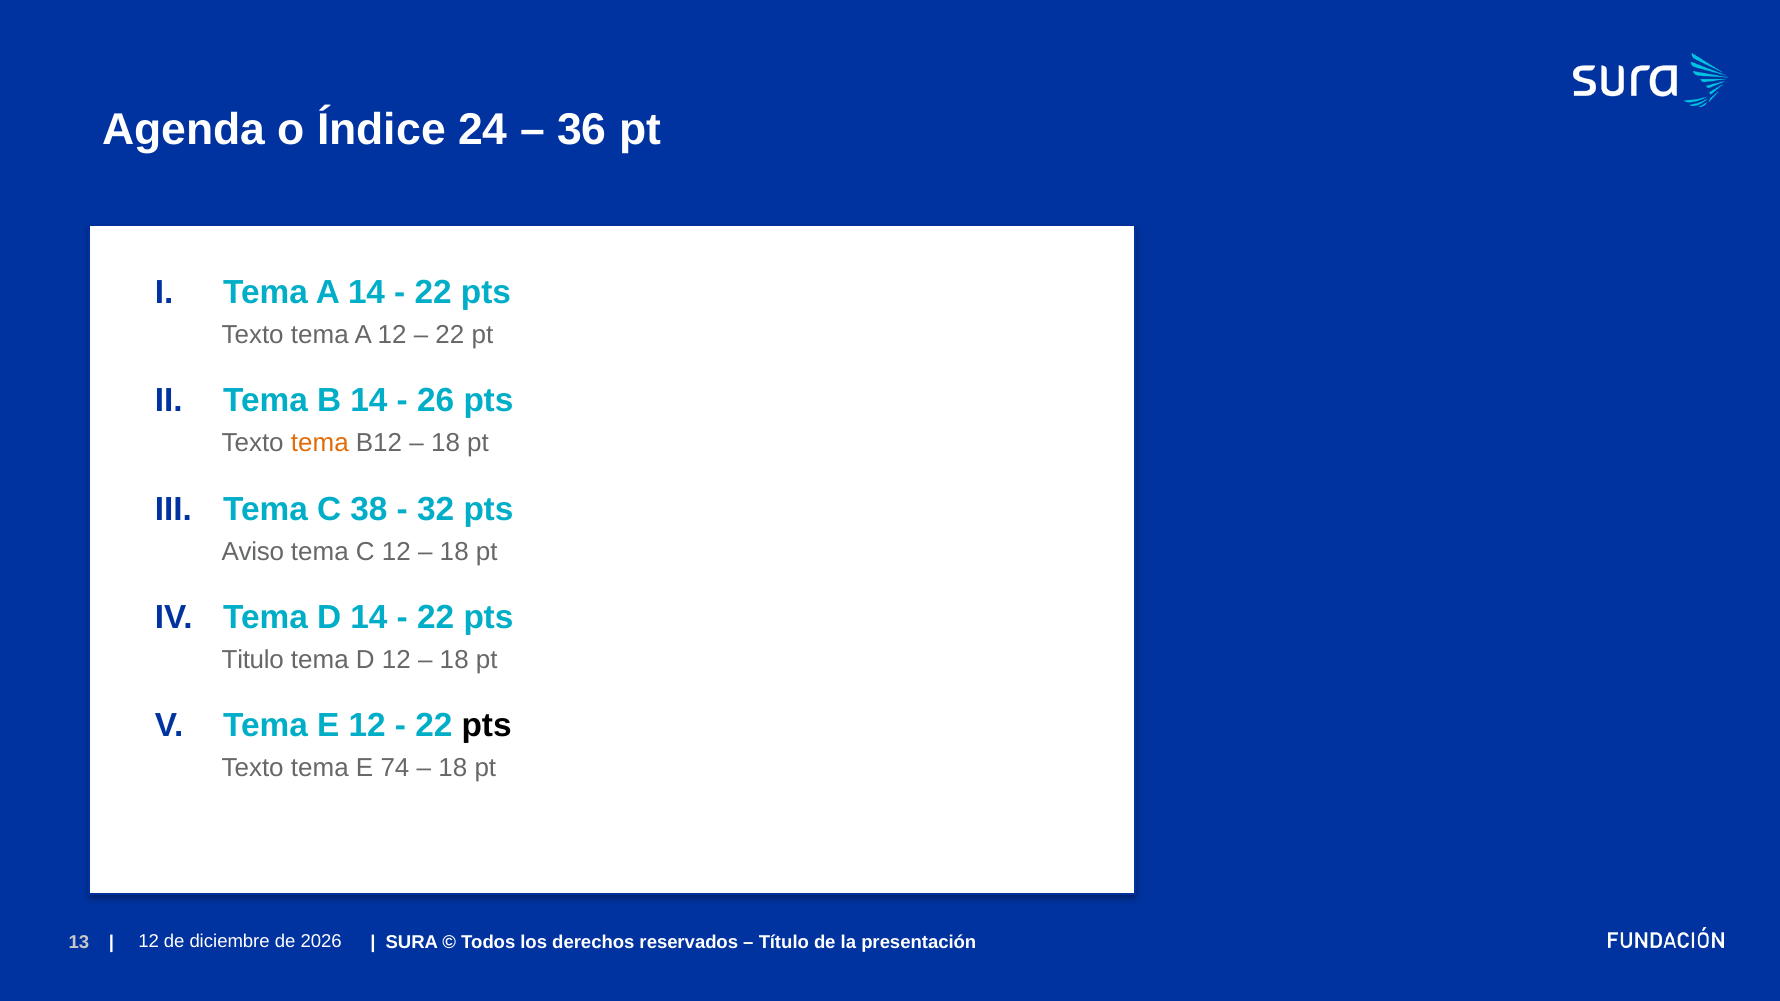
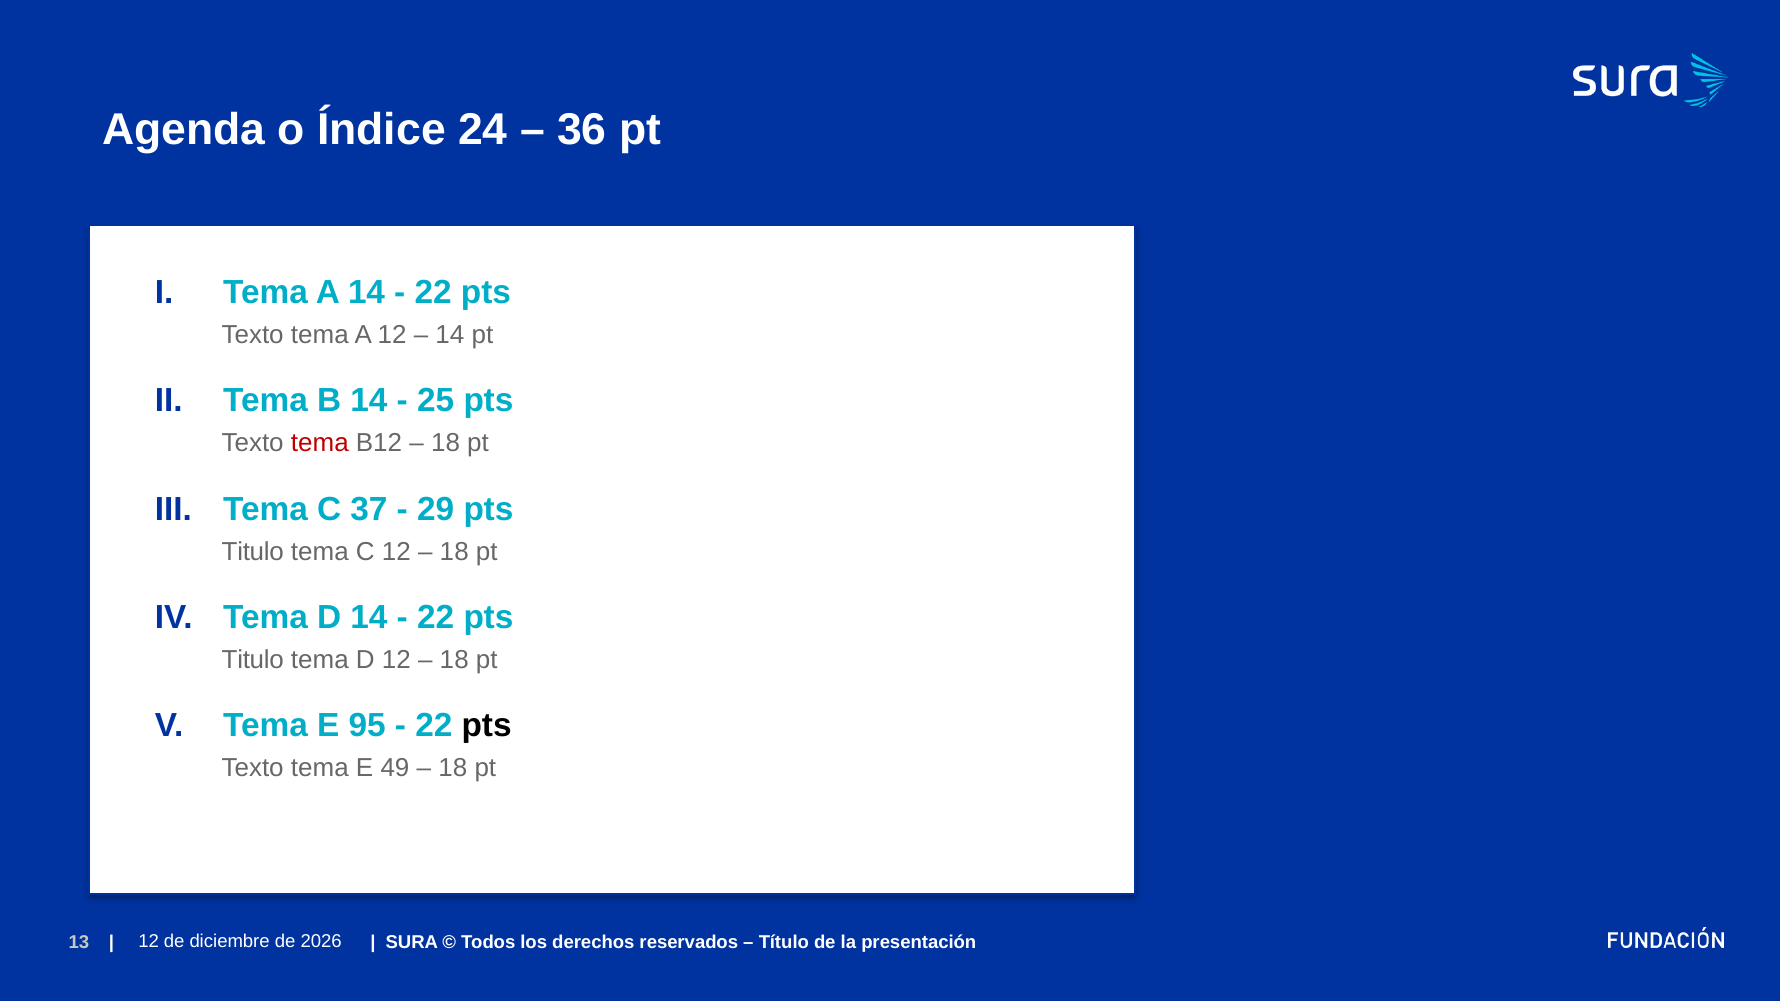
22: 22 -> 14 (450, 335)
26: 26 -> 25 (436, 401)
tema colour: orange -> red (320, 443)
38: 38 -> 37 (369, 509)
32: 32 -> 29 (436, 509)
Aviso: Aviso -> Titulo (253, 552)
E 12: 12 -> 95 (367, 726)
74: 74 -> 49 (395, 769)
